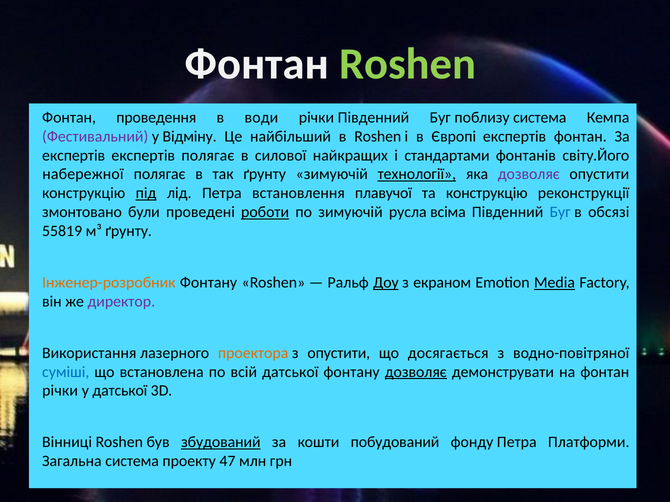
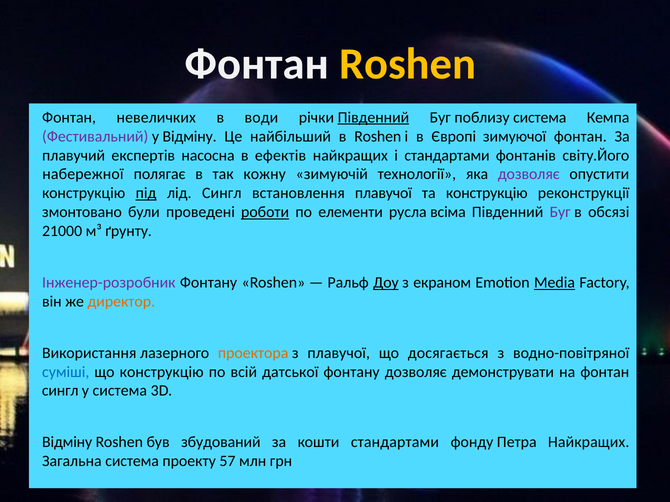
Roshen colour: light green -> yellow (408, 64)
проведення: проведення -> невеличких (156, 117)
Південний underline: none -> present (373, 117)
Європі експертів: експертів -> зимуючої (515, 136)
експертів: експертів -> плавучий (74, 155)
експертів полягає: полягає -> насосна (208, 155)
силової: силової -> ефектів (281, 155)
так ґрунту: ґрунту -> кожну (265, 174)
технології underline: present -> none (417, 174)
лід Петра: Петра -> Сингл (222, 193)
по зимуючій: зимуючій -> елементи (351, 212)
Буг colour: blue -> purple (560, 212)
55819: 55819 -> 21000 (62, 231)
Інженер-розробник colour: orange -> purple (109, 283)
директор colour: purple -> orange (121, 302)
з опустити: опустити -> плавучої (339, 353)
що встановлена: встановлена -> конструкцію (162, 372)
дозволяє underline: present -> none (416, 372)
річки: річки -> сингл (60, 391)
у датської: датської -> система (120, 391)
Вінниці: Вінниці -> Відміну (67, 443)
збудований underline: present -> none (221, 443)
кошти побудований: побудований -> стандартами (395, 443)
Петра Платформи: Платформи -> Найкращих (589, 443)
47: 47 -> 57 (227, 462)
